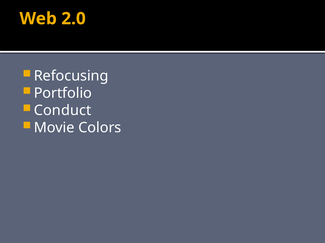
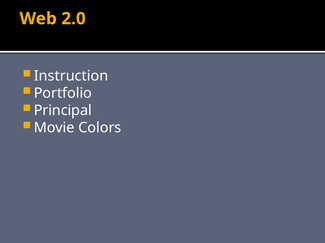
Refocusing: Refocusing -> Instruction (71, 76)
Conduct: Conduct -> Principal (63, 111)
